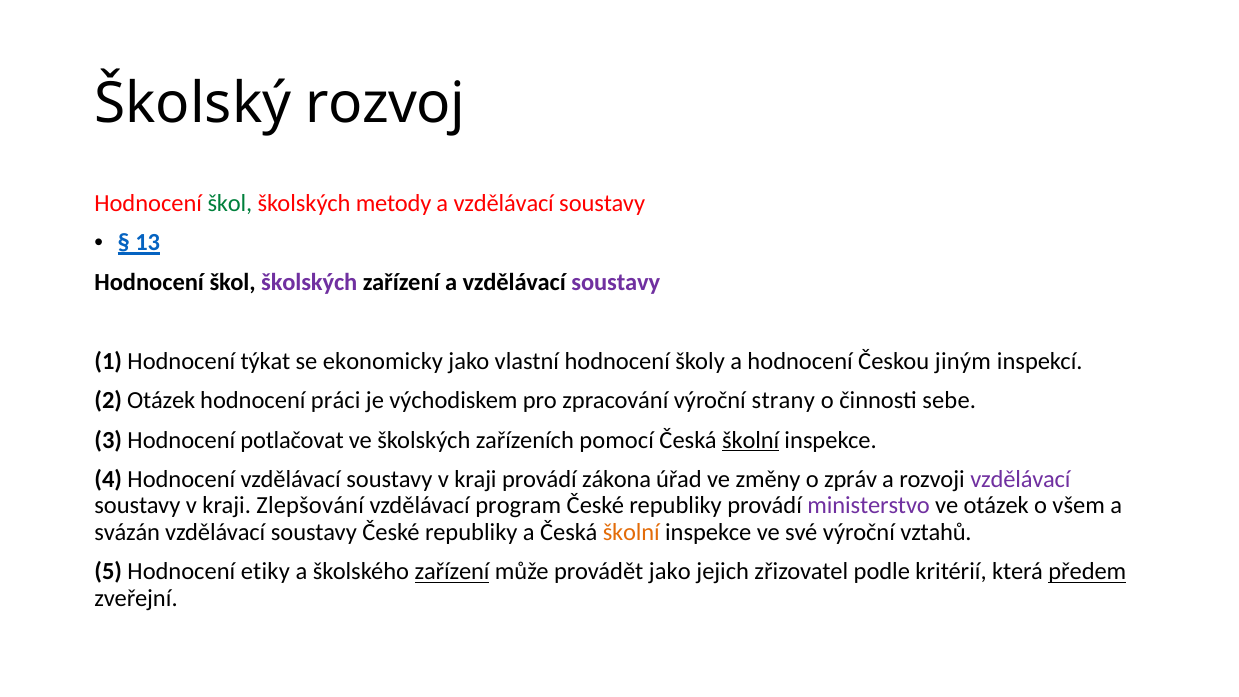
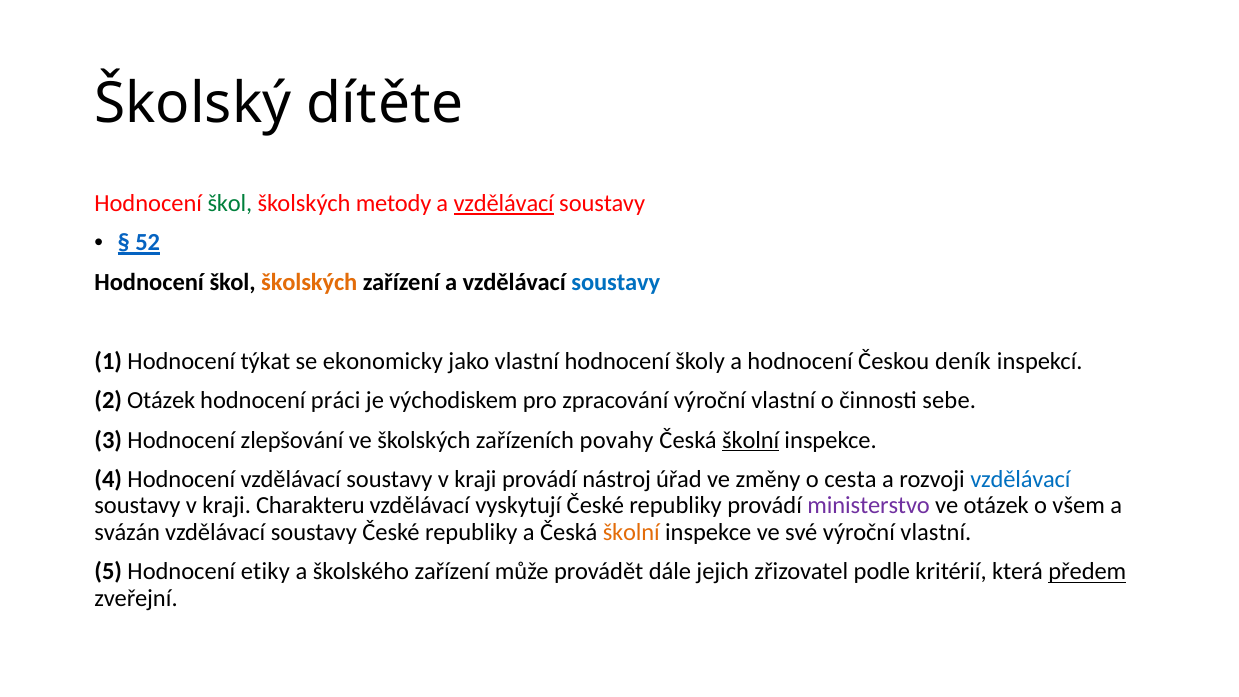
rozvoj: rozvoj -> dítěte (385, 104)
vzdělávací underline: none -> present (504, 203)
13: 13 -> 52 (148, 243)
školských colour: purple -> orange (309, 282)
soustavy colour: purple -> blue (616, 282)
jiným: jiným -> deník (963, 361)
zpracování výroční strany: strany -> vlastní (783, 401)
potlačovat: potlačovat -> zlepšování (292, 440)
pomocí: pomocí -> povahy (617, 440)
zákona: zákona -> nástroj (617, 479)
zpráv: zpráv -> cesta (850, 479)
vzdělávací colour: purple -> blue (1020, 479)
Zlepšování: Zlepšování -> Charakteru (310, 506)
program: program -> vyskytují (518, 506)
své výroční vztahů: vztahů -> vlastní (936, 532)
zařízení underline: present -> none (452, 572)
provádět jako: jako -> dále (670, 572)
